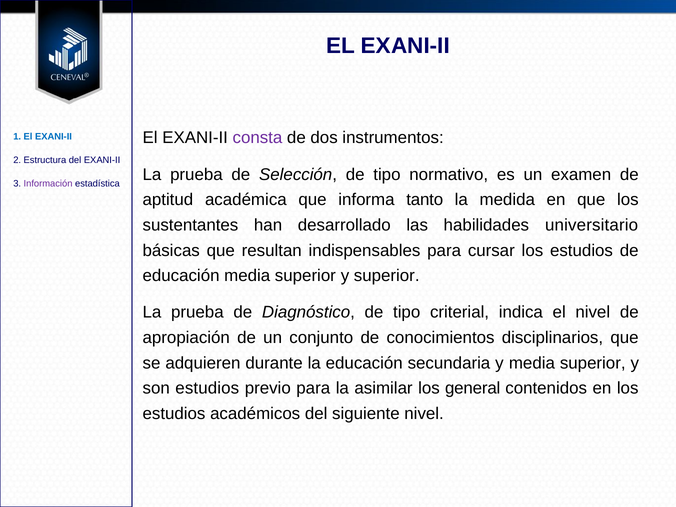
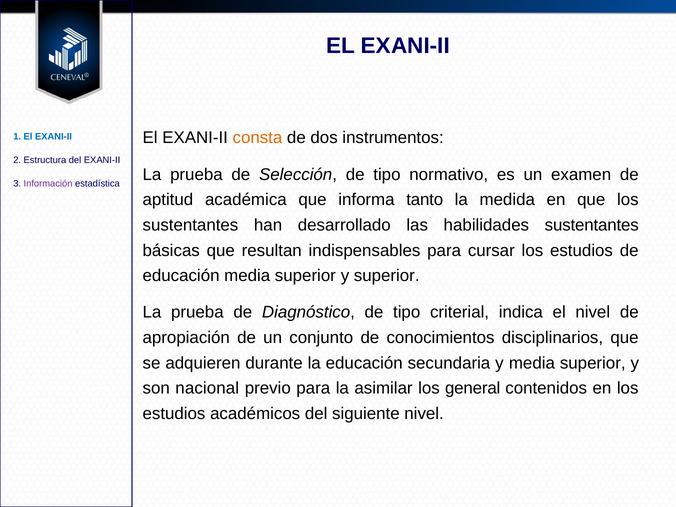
consta colour: purple -> orange (257, 138)
habilidades universitario: universitario -> sustentantes (592, 225)
son estudios: estudios -> nacional (207, 388)
